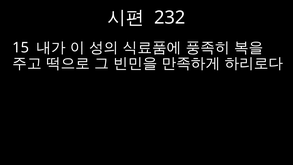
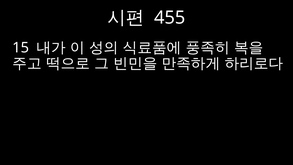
232: 232 -> 455 (170, 18)
